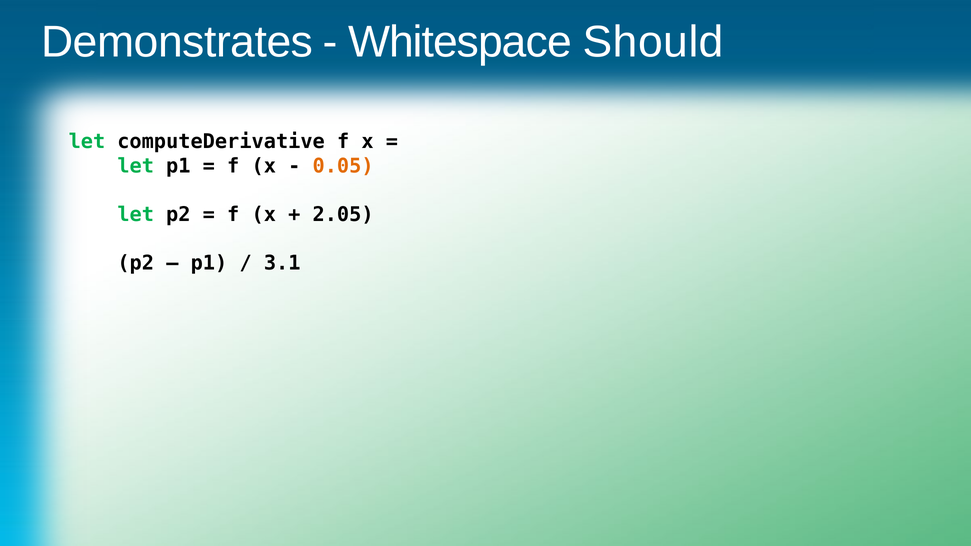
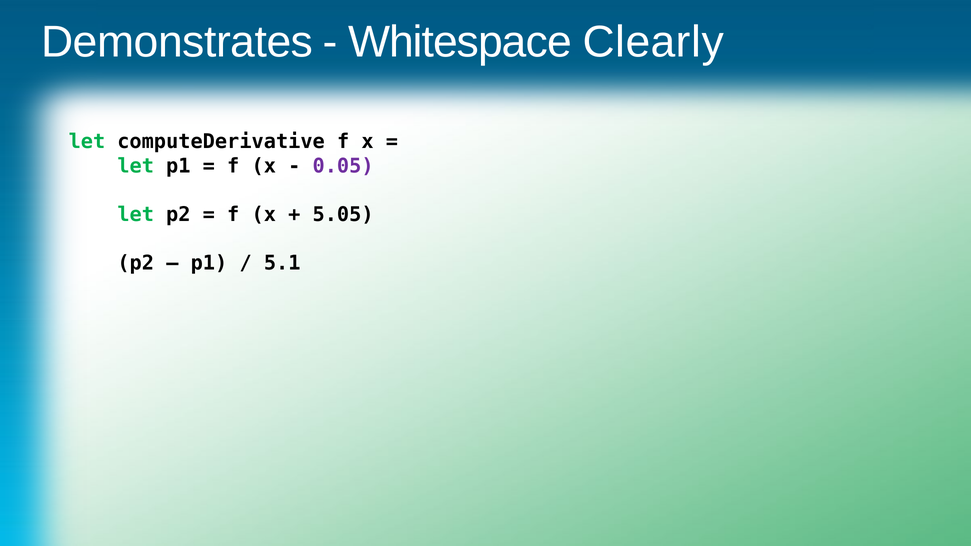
Should: Should -> Clearly (653, 42)
0.05 colour: orange -> purple (343, 166)
2.05: 2.05 -> 5.05 (343, 215)
3.1: 3.1 -> 5.1 (282, 263)
